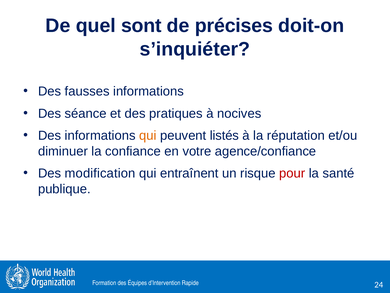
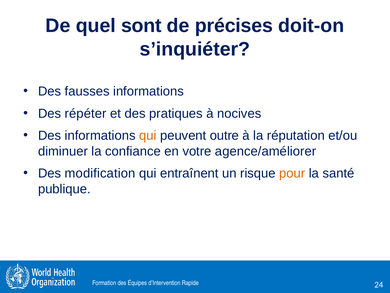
séance: séance -> répéter (86, 113)
listés: listés -> outre (224, 135)
agence/confiance: agence/confiance -> agence/améliorer (266, 151)
pour colour: red -> orange (292, 173)
